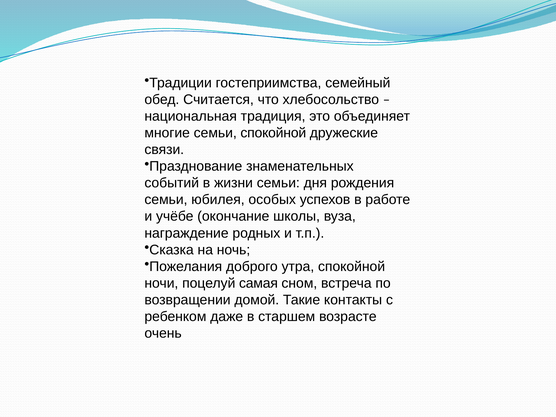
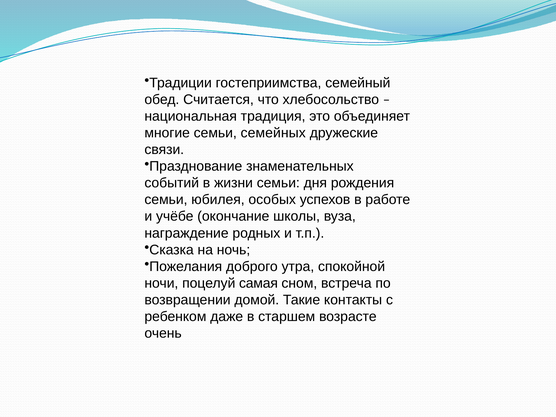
семьи спокойной: спокойной -> семейных (273, 133)
